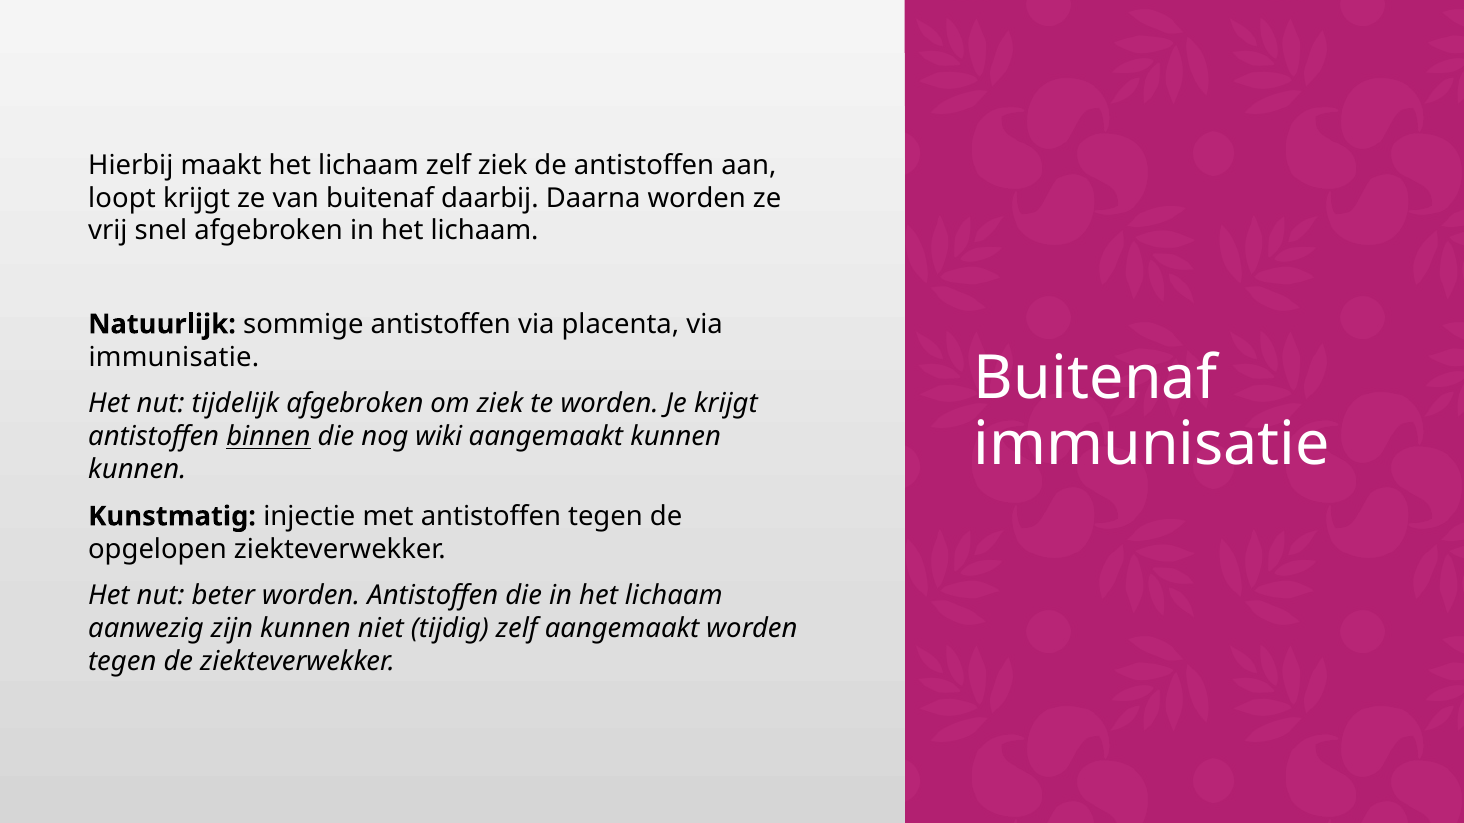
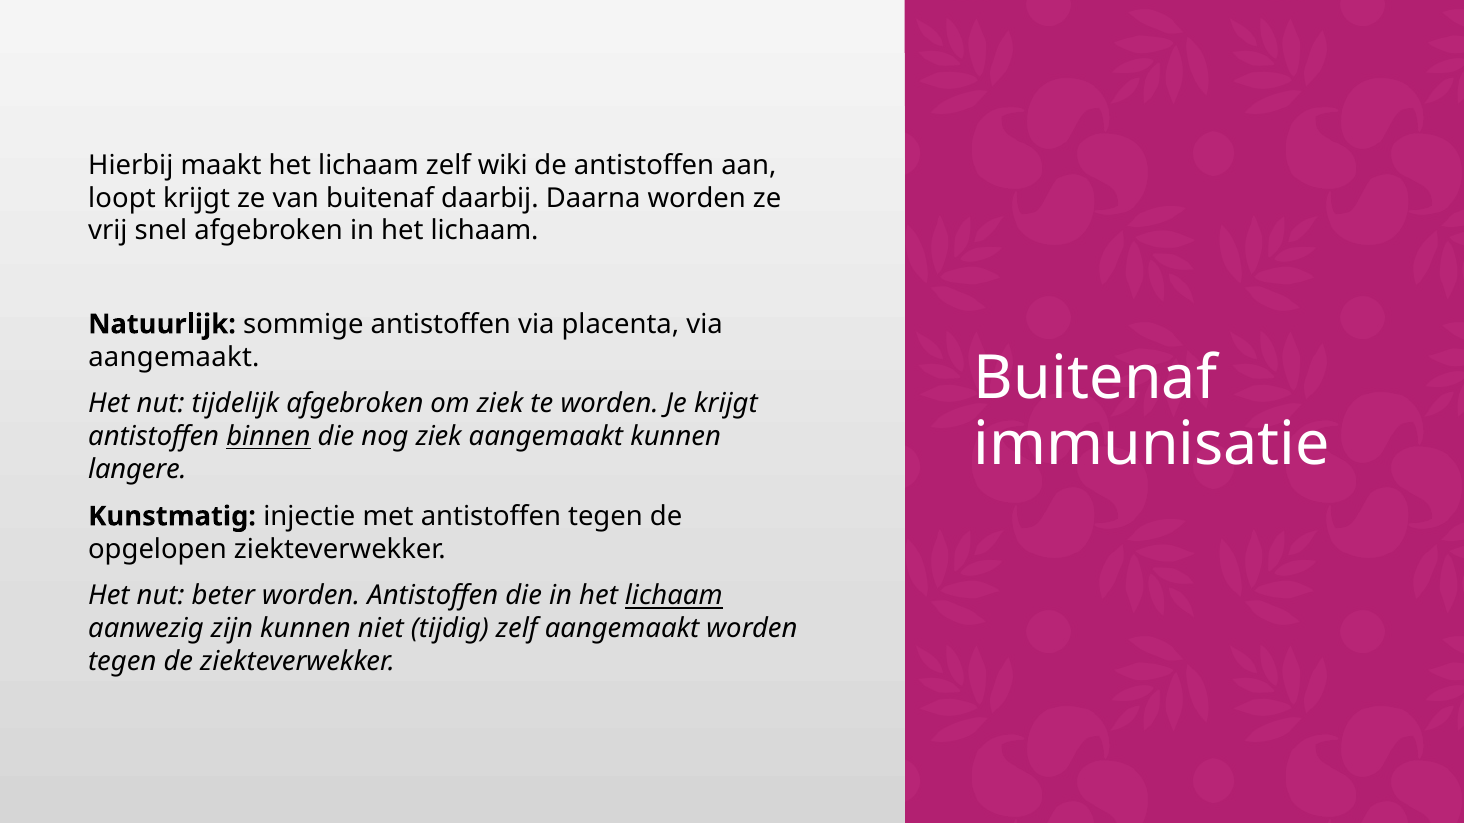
zelf ziek: ziek -> wiki (503, 165)
immunisatie: immunisatie -> aangemaakt (174, 357)
nog wiki: wiki -> ziek (439, 437)
kunnen: kunnen -> langere (137, 470)
lichaam underline: none -> present (674, 596)
